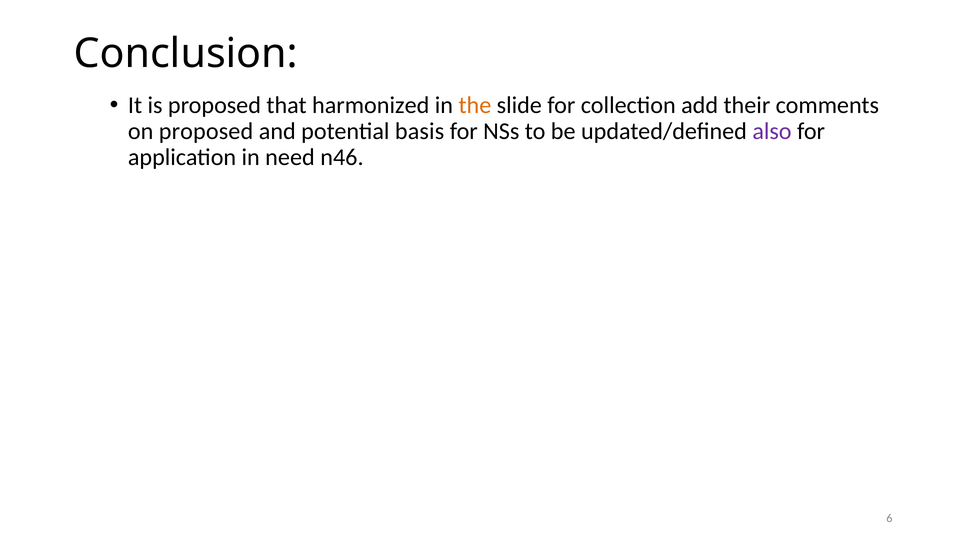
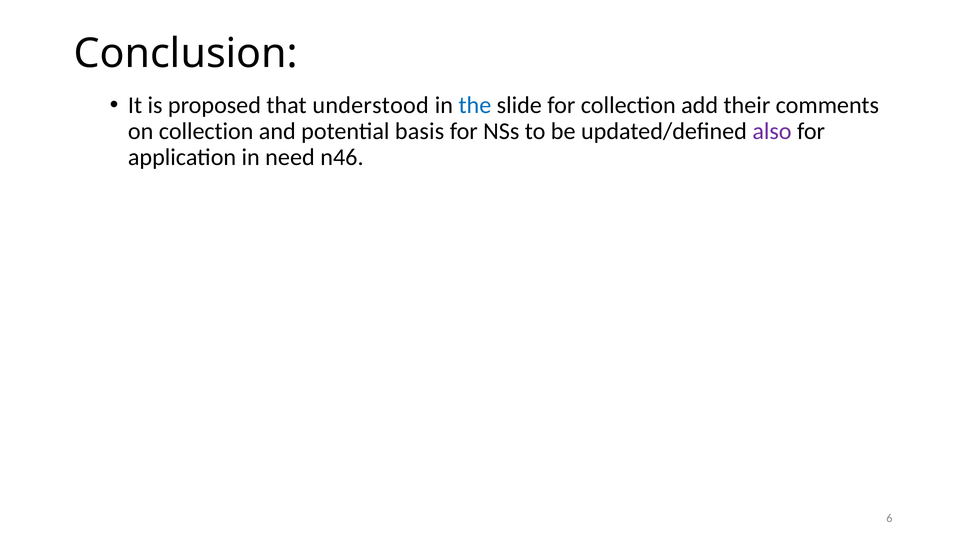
harmonized: harmonized -> understood (371, 105)
the colour: orange -> blue (475, 105)
on proposed: proposed -> collection (206, 132)
